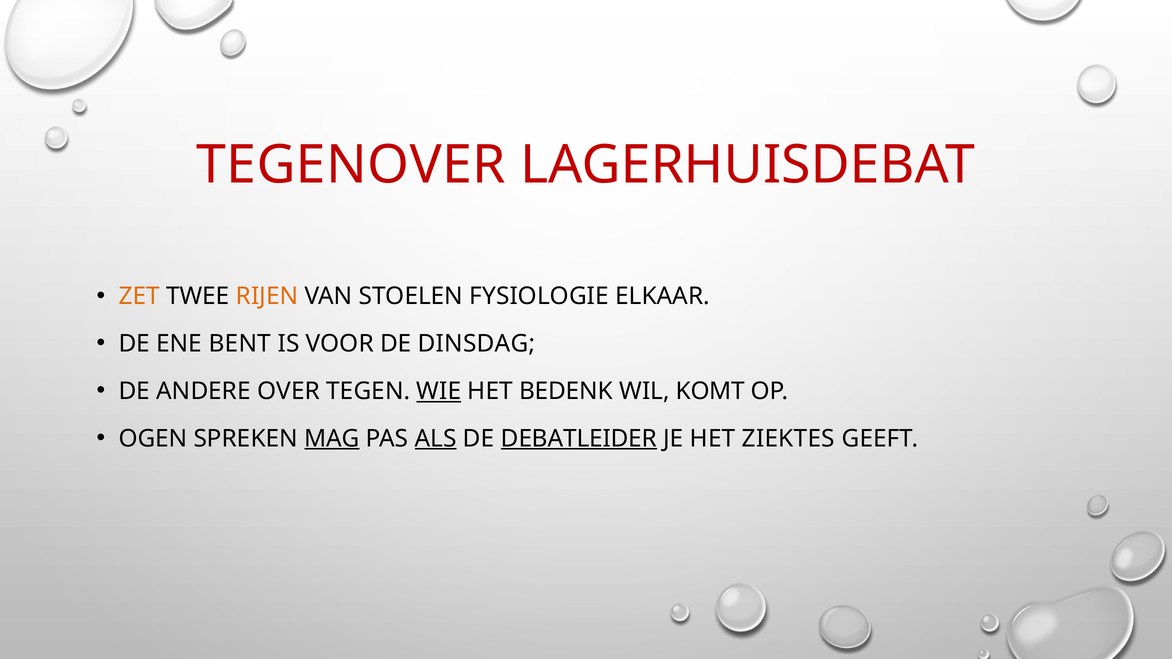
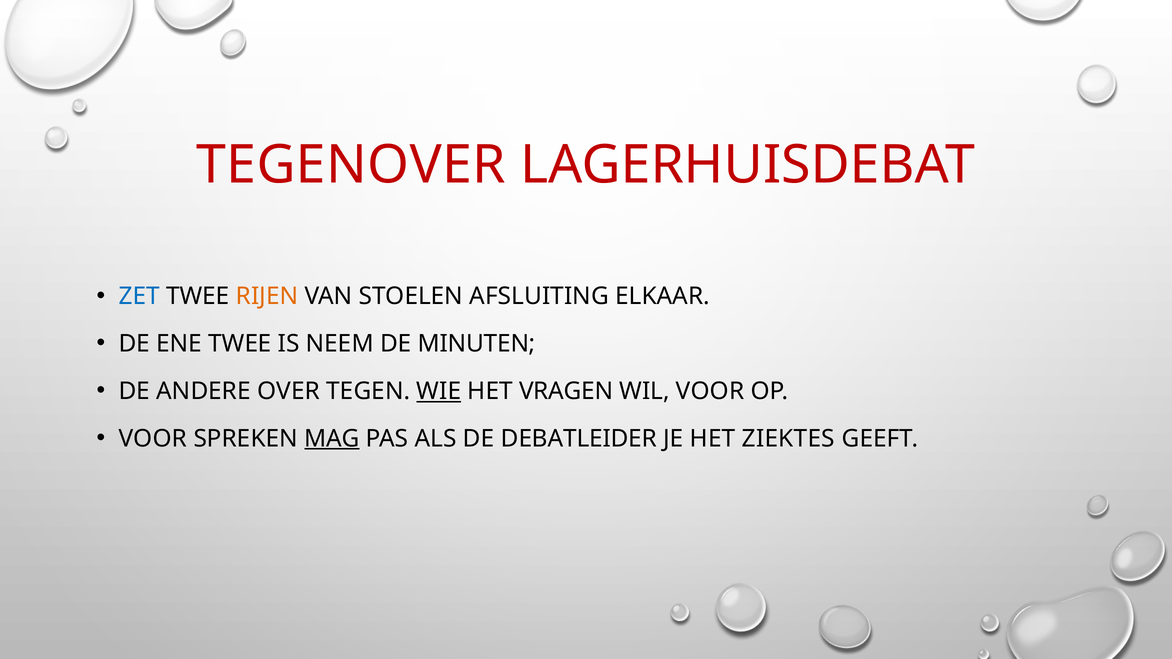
ZET colour: orange -> blue (139, 297)
FYSIOLOGIE: FYSIOLOGIE -> AFSLUITING (539, 297)
ENE BENT: BENT -> TWEE (240, 344)
VOOR: VOOR -> NEEM (340, 344)
DINSDAG: DINSDAG -> MINUTEN (477, 344)
BEDENK: BEDENK -> VRAGEN (566, 391)
WIL KOMT: KOMT -> VOOR (710, 391)
OGEN: OGEN -> VOOR (153, 439)
ALS underline: present -> none (436, 439)
DEBATLEIDER underline: present -> none (579, 439)
